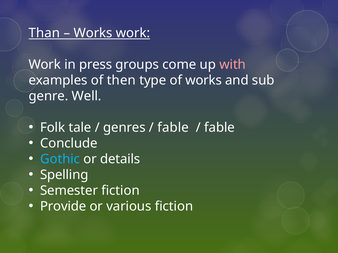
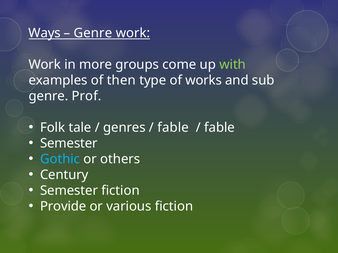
Than: Than -> Ways (45, 33)
Works: Works -> Genre (93, 33)
press: press -> more (96, 65)
with colour: pink -> light green (233, 65)
Well: Well -> Prof (87, 96)
Conclude: Conclude -> Semester (69, 143)
details: details -> others (120, 159)
Spelling: Spelling -> Century (64, 175)
